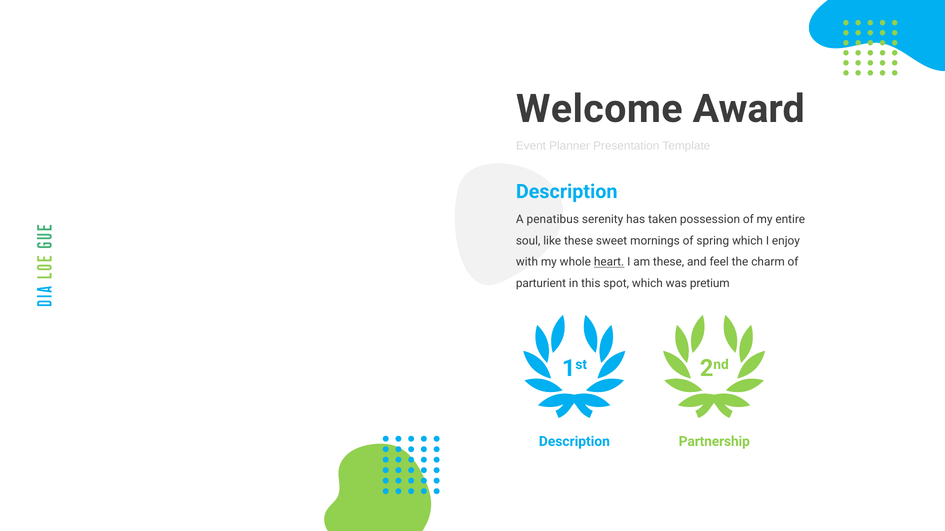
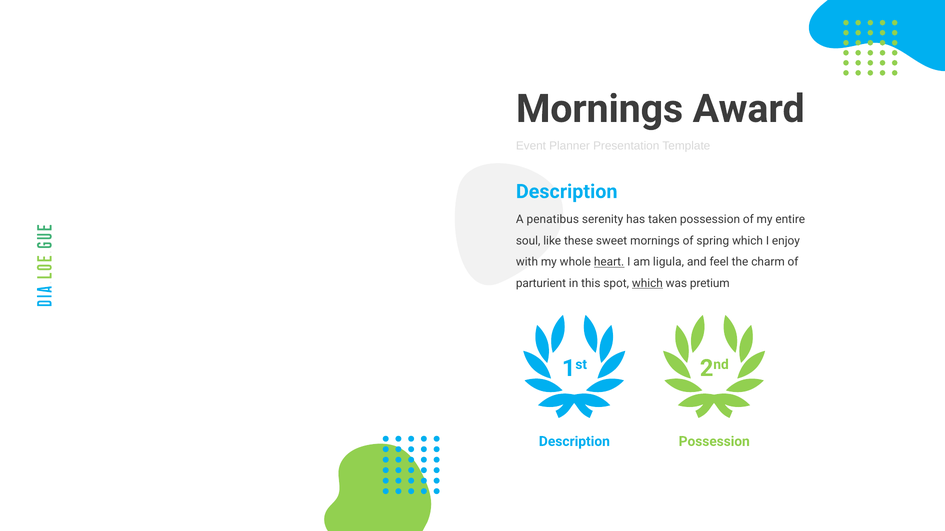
Welcome: Welcome -> Mornings (600, 109)
am these: these -> ligula (668, 262)
which underline: none -> present (647, 284)
Partnership: Partnership -> Possession (714, 442)
